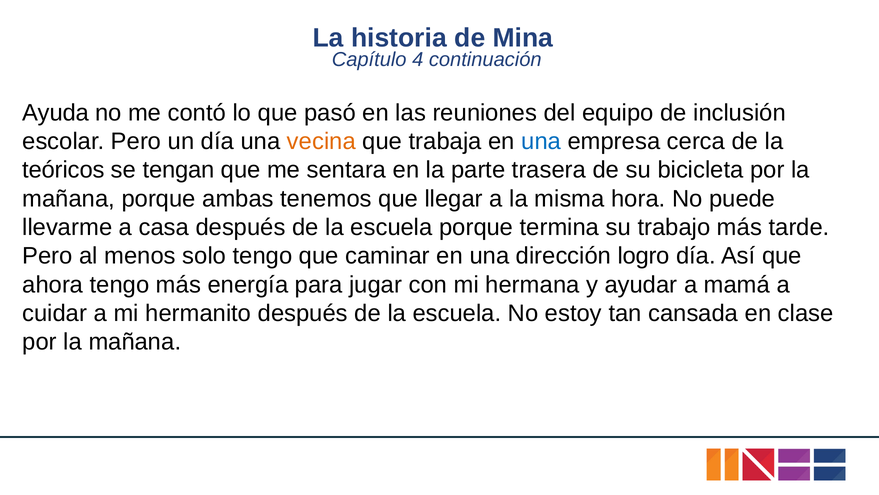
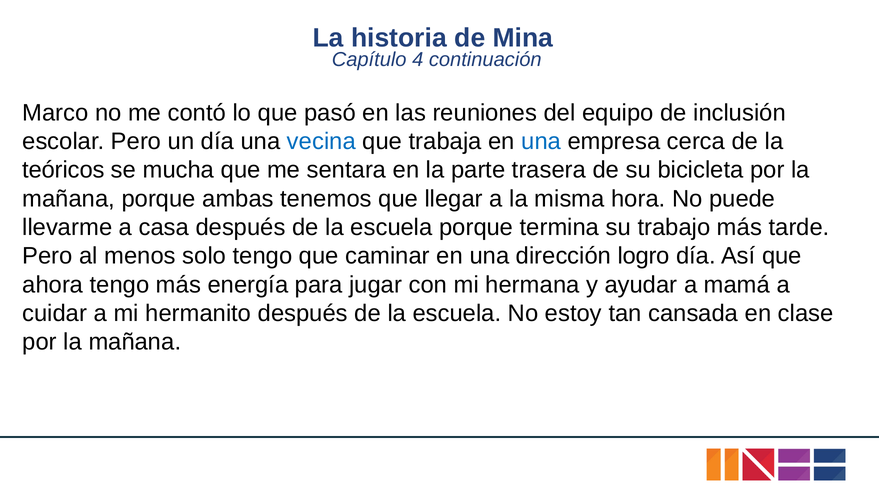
Ayuda: Ayuda -> Marco (55, 113)
vecina colour: orange -> blue (321, 141)
tengan: tengan -> mucha (178, 170)
